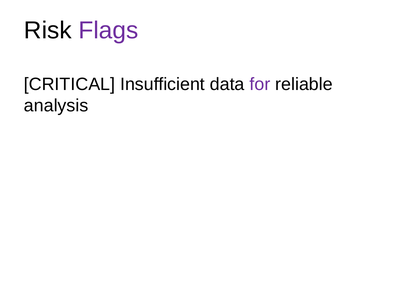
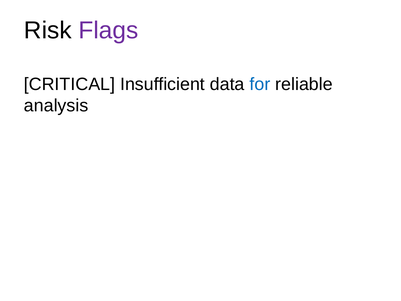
for colour: purple -> blue (260, 84)
